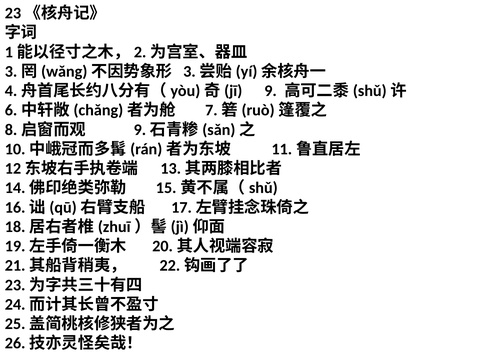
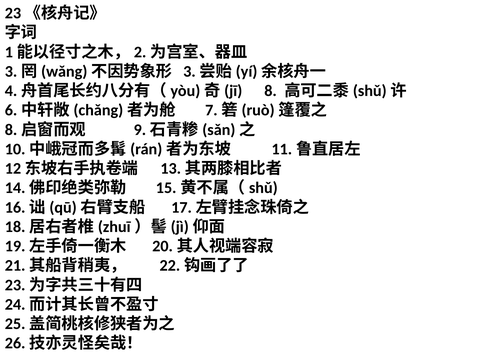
9: 9 -> 8 (270, 91)
